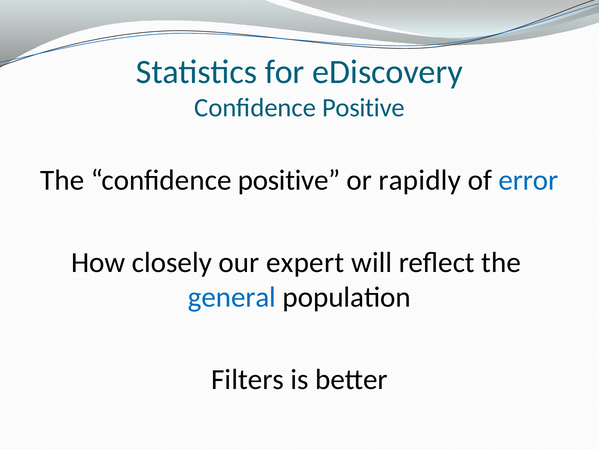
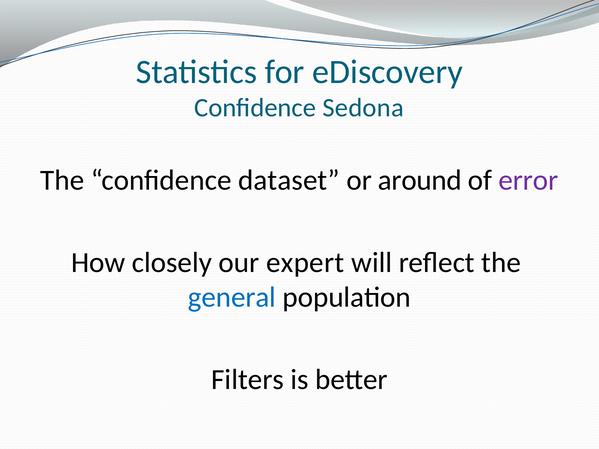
Positive: Positive -> Sedona (363, 108)
The confidence positive: positive -> dataset (289, 180)
rapidly: rapidly -> around (420, 180)
error colour: blue -> purple (528, 180)
